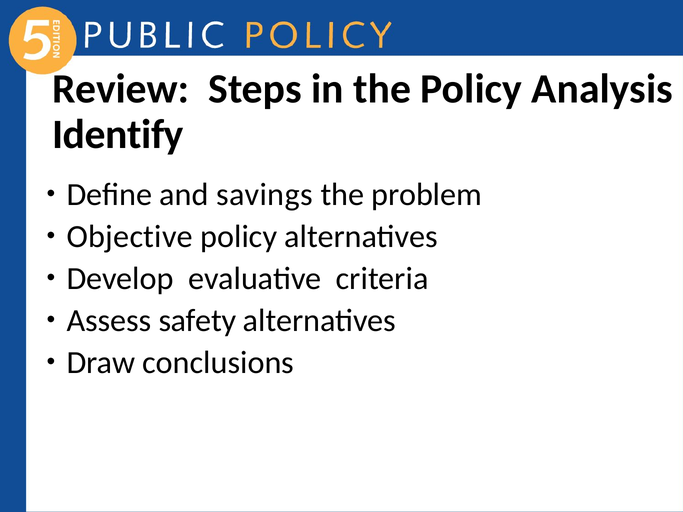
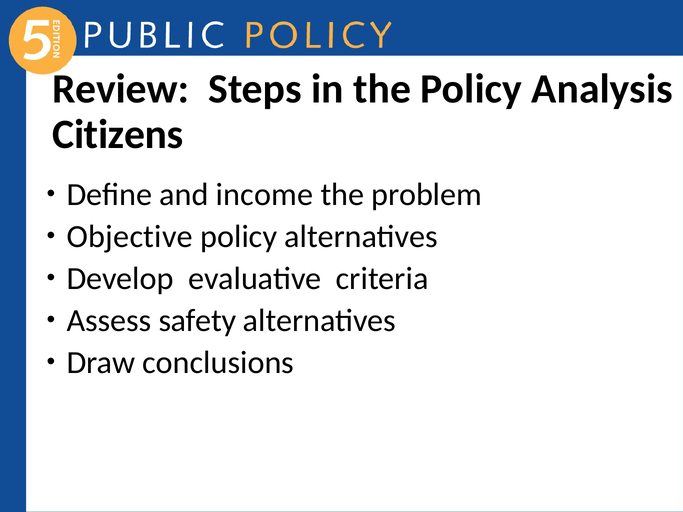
Identify: Identify -> Citizens (118, 134)
savings: savings -> income (264, 195)
